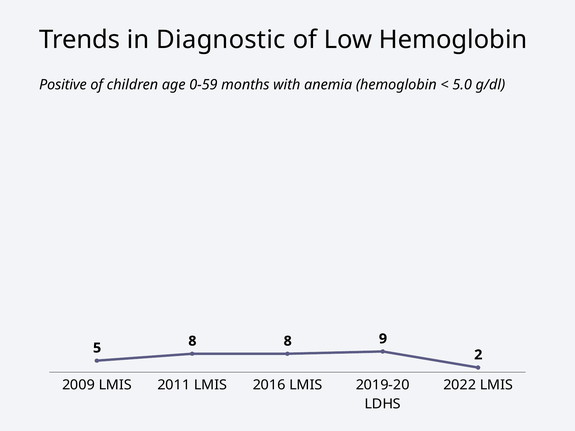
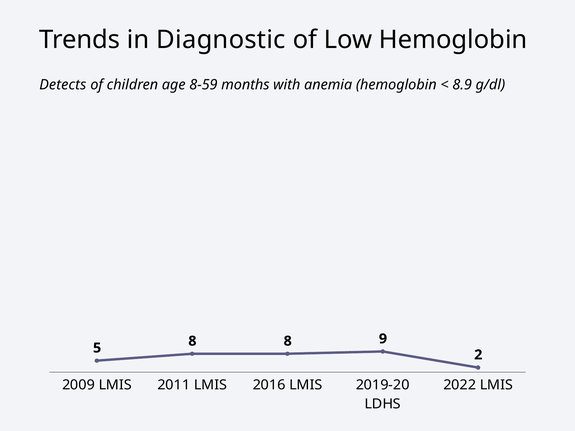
Positive: Positive -> Detects (63, 85)
0-59: 0-59 -> 8-59 (203, 85)
5.0: 5.0 -> 8.9 (462, 85)
